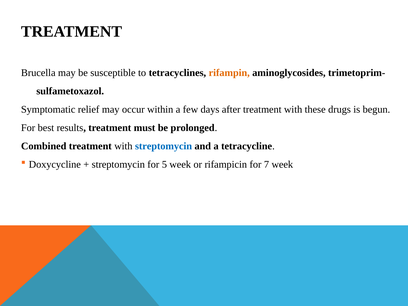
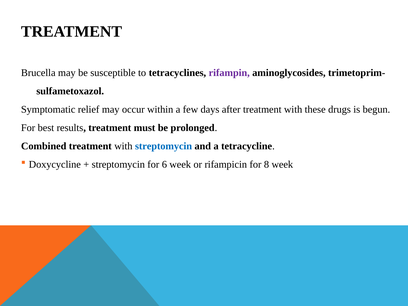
rifampin colour: orange -> purple (229, 73)
5: 5 -> 6 (164, 165)
7: 7 -> 8 (266, 165)
